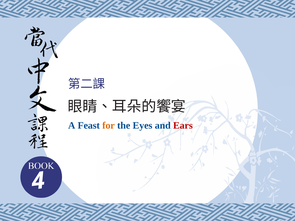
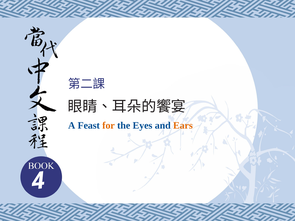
Ears colour: red -> orange (183, 126)
